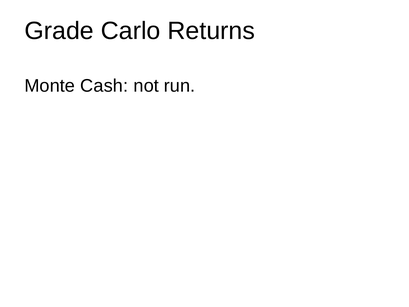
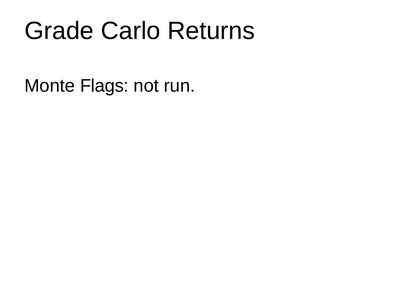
Cash: Cash -> Flags (104, 86)
